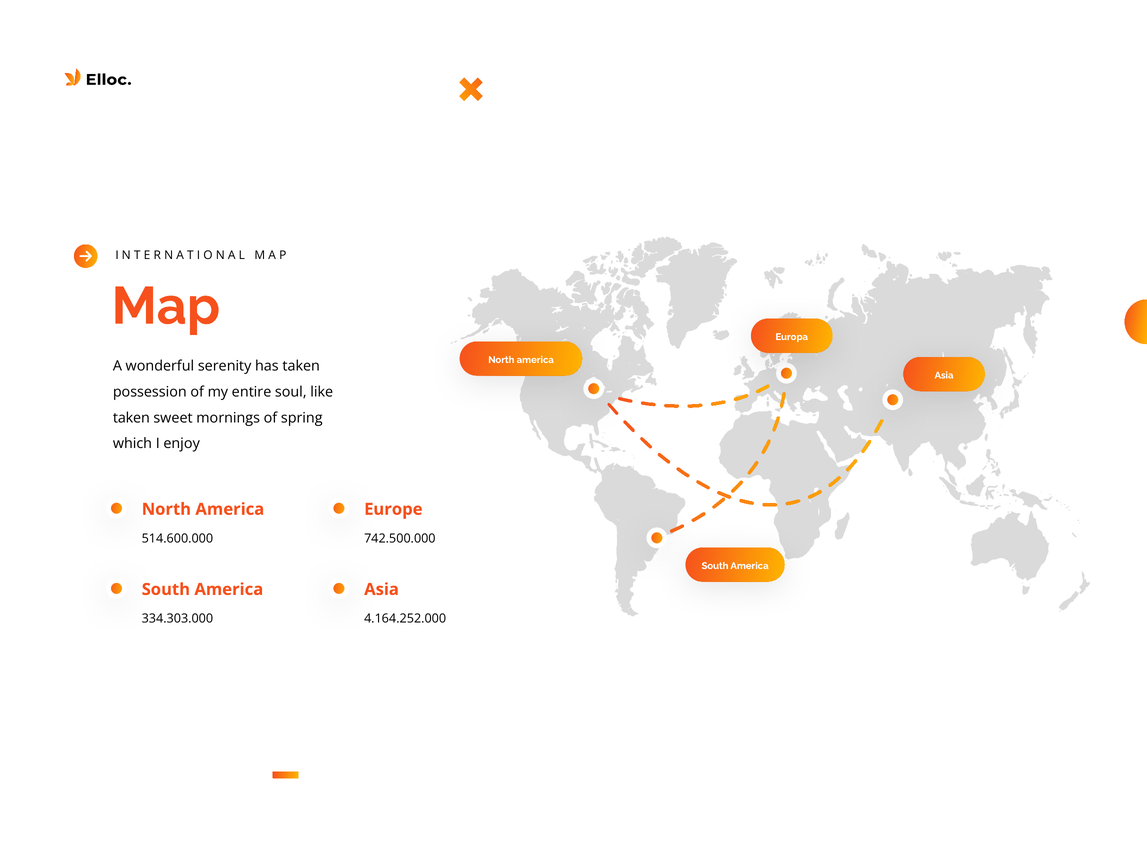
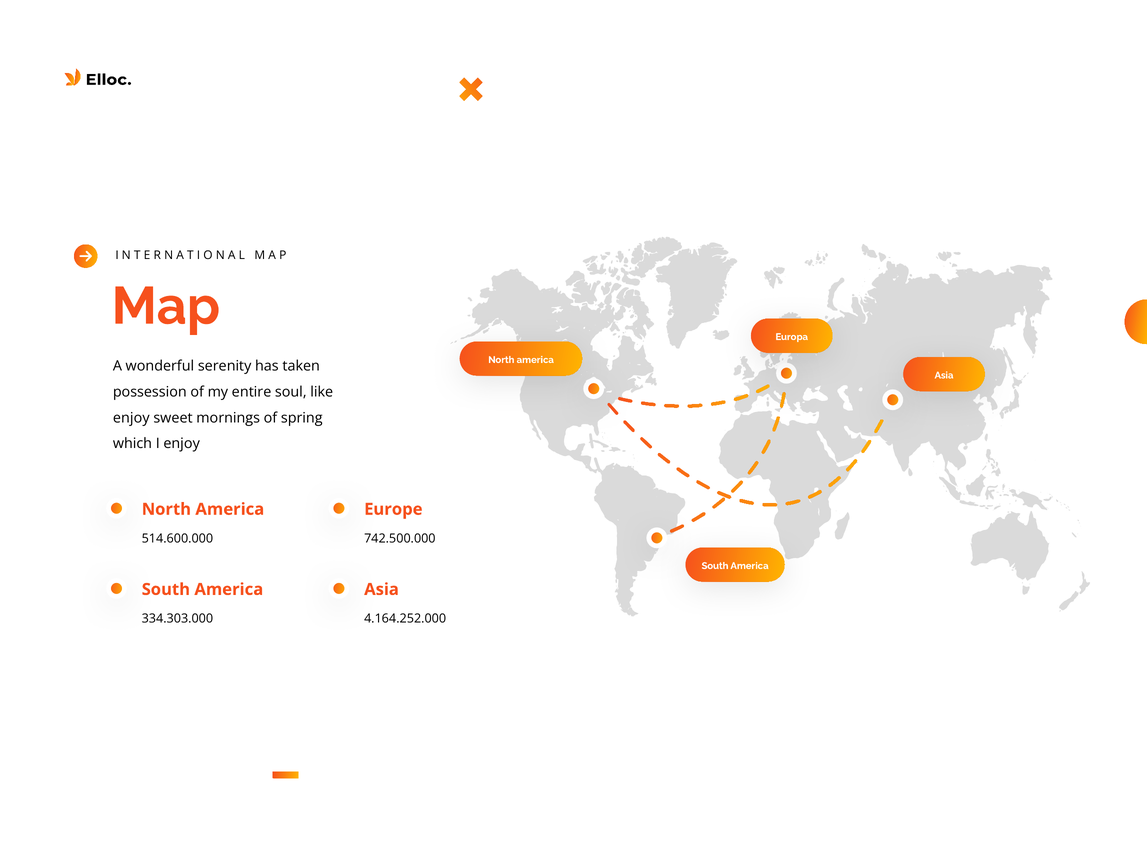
taken: taken -> enjoy (131, 418)
